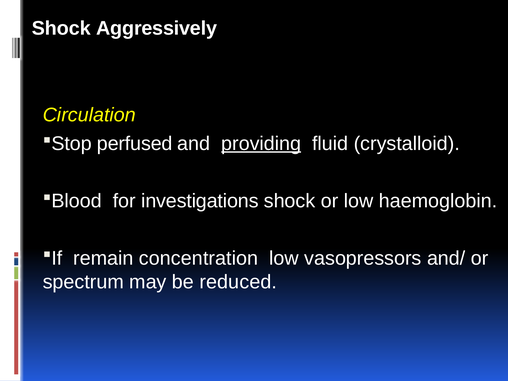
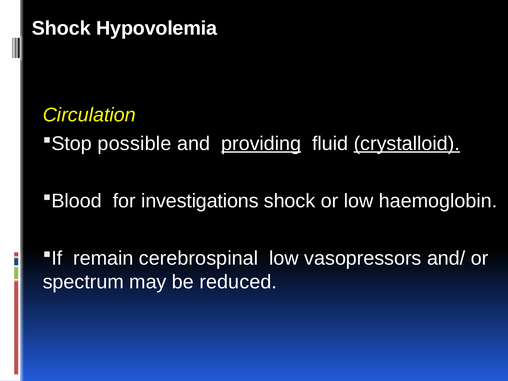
Aggressively: Aggressively -> Hypovolemia (157, 28)
perfused: perfused -> possible (135, 144)
crystalloid underline: none -> present (407, 144)
concentration: concentration -> cerebrospinal (199, 258)
